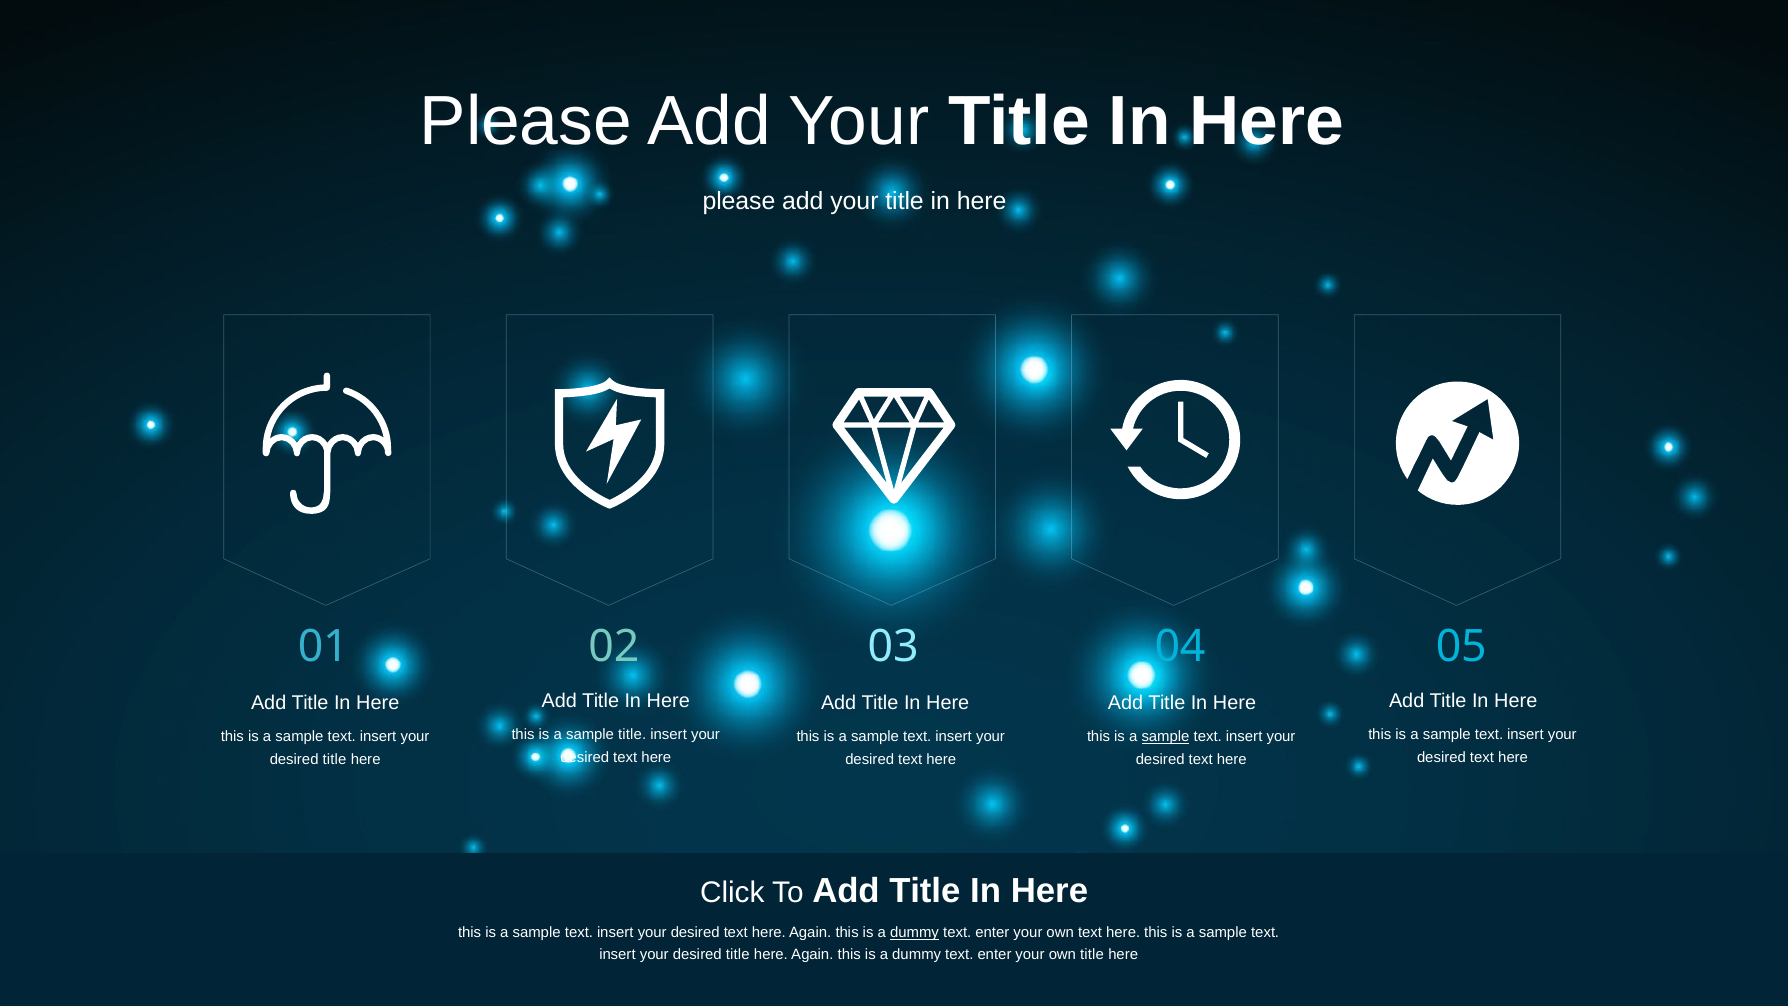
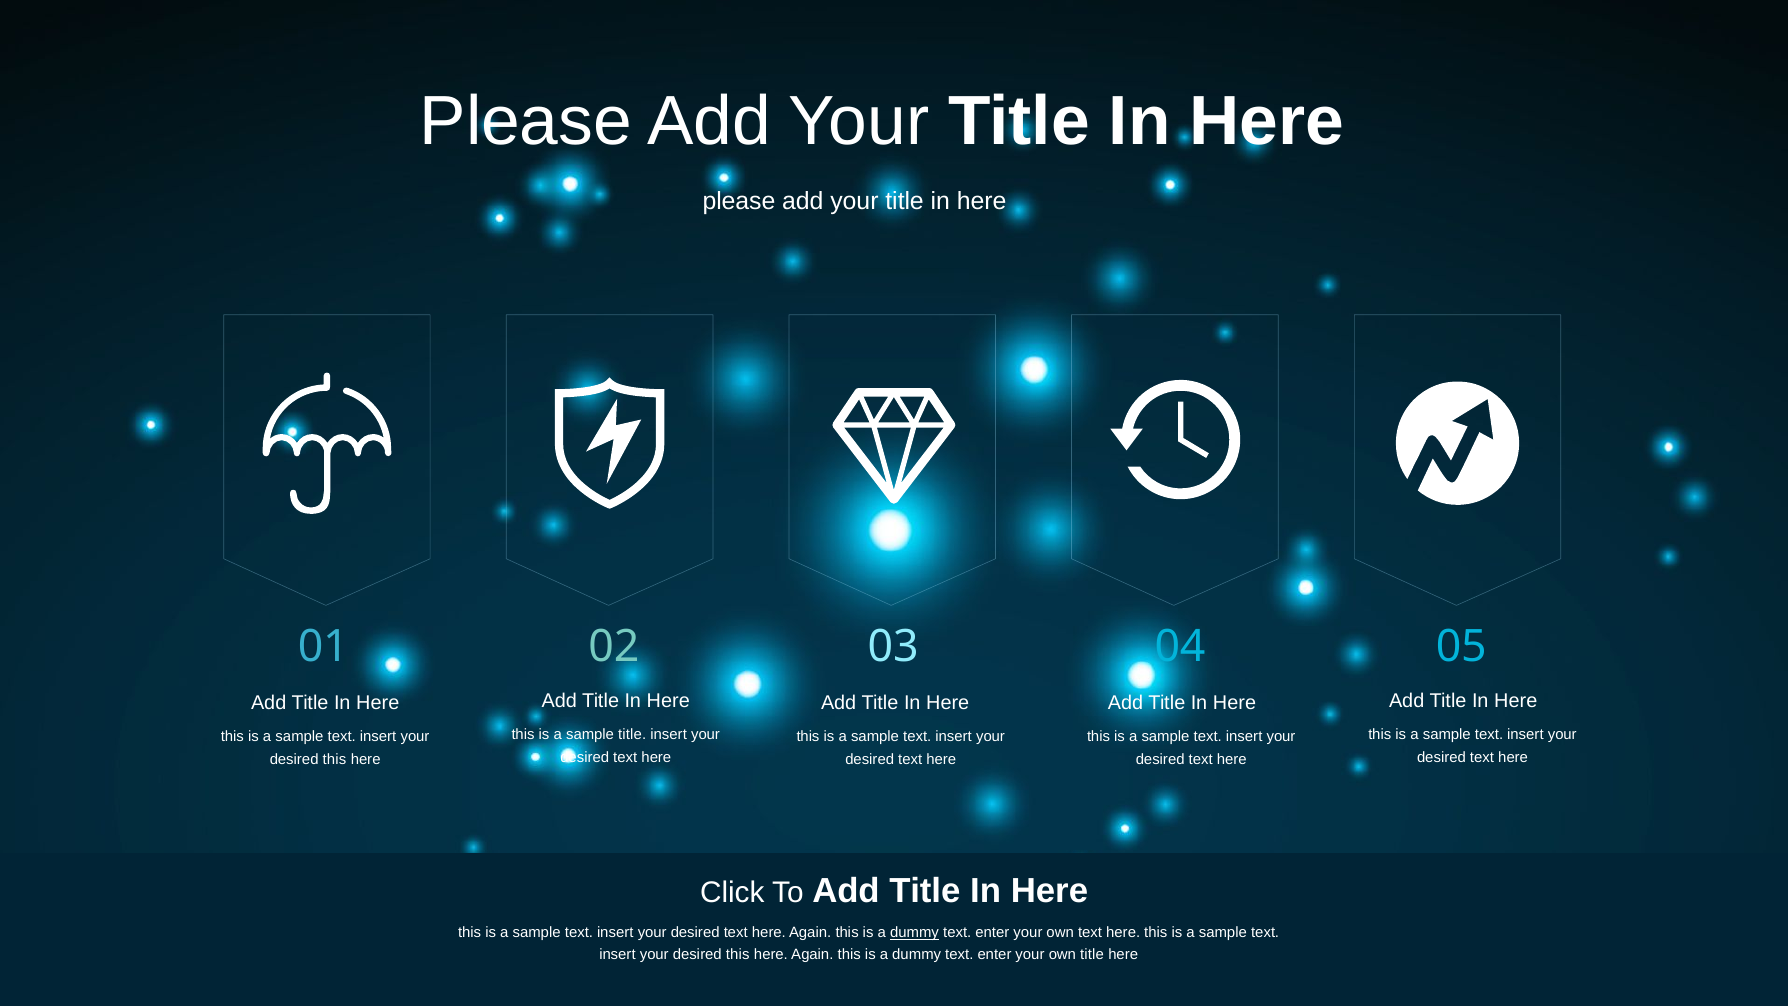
sample underline: present -> none (1166, 737)
title: title -> this (335, 759)
title: title -> this (738, 955)
